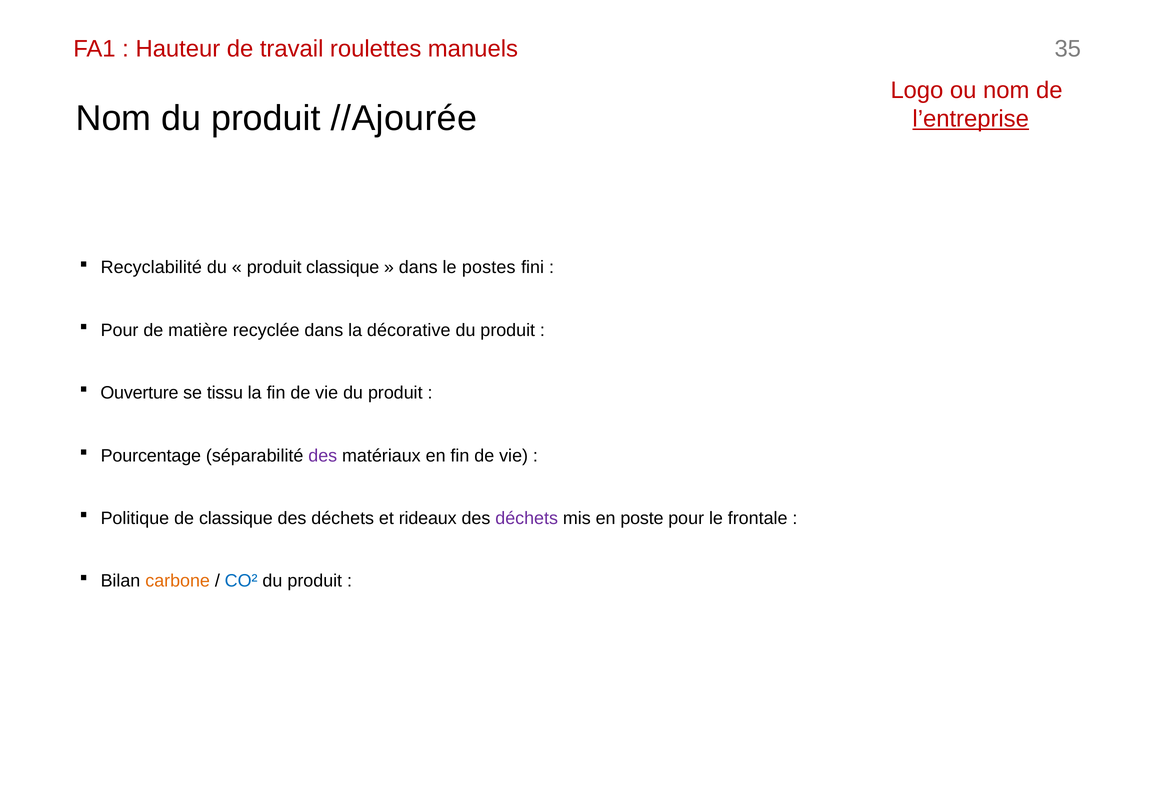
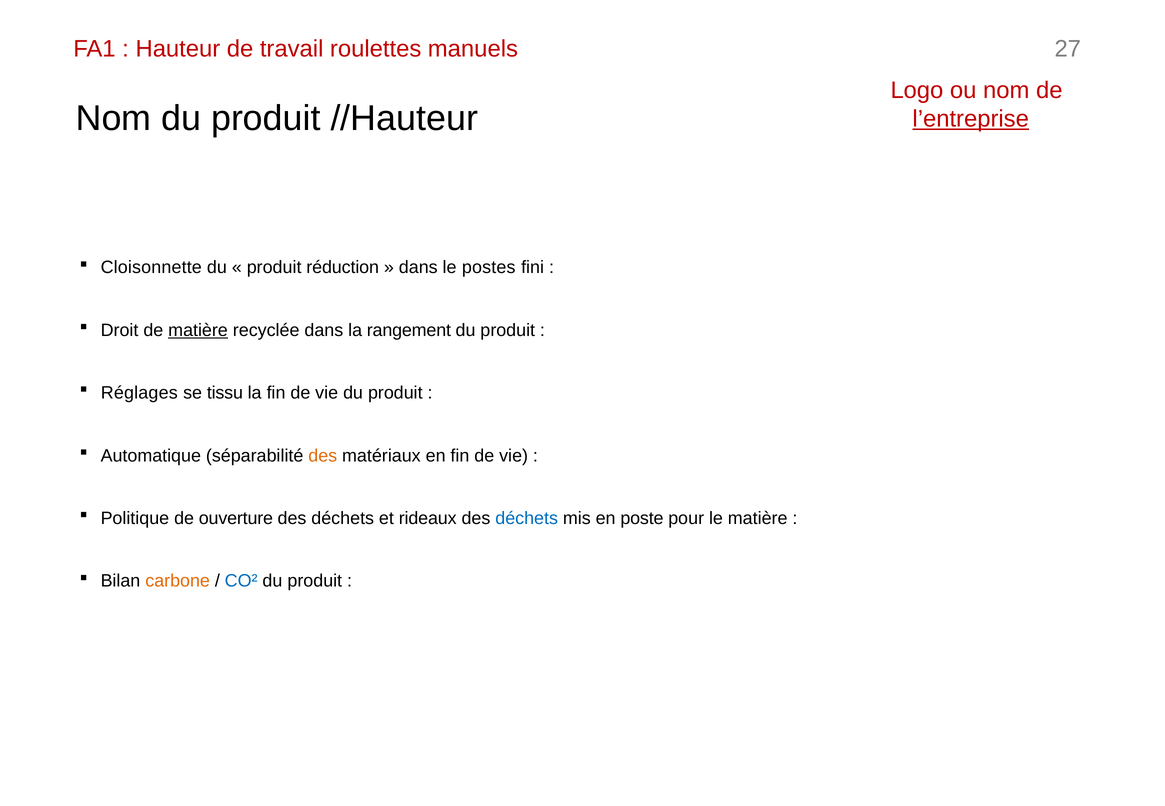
35: 35 -> 27 (1068, 49)
//Ajourée: //Ajourée -> //Hauteur (404, 118)
Recyclabilité: Recyclabilité -> Cloisonnette (151, 268)
produit classique: classique -> réduction (343, 268)
Pour: Pour -> Droit (120, 330)
matière underline: none -> present (198, 330)
décorative: décorative -> rangement (409, 330)
Ouverture: Ouverture -> Réglages (139, 393)
Pourcentage: Pourcentage -> Automatique (151, 456)
des colour: purple -> orange (323, 456)
de classique: classique -> ouverture (236, 519)
déchets colour: purple -> blue (527, 519)
le frontale: frontale -> matière (758, 519)
